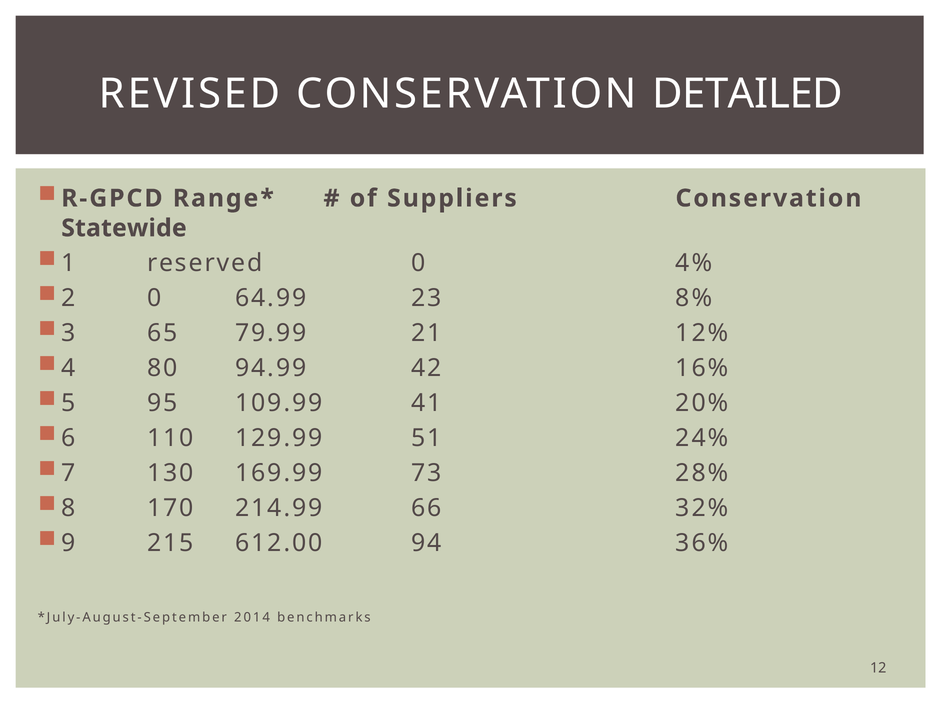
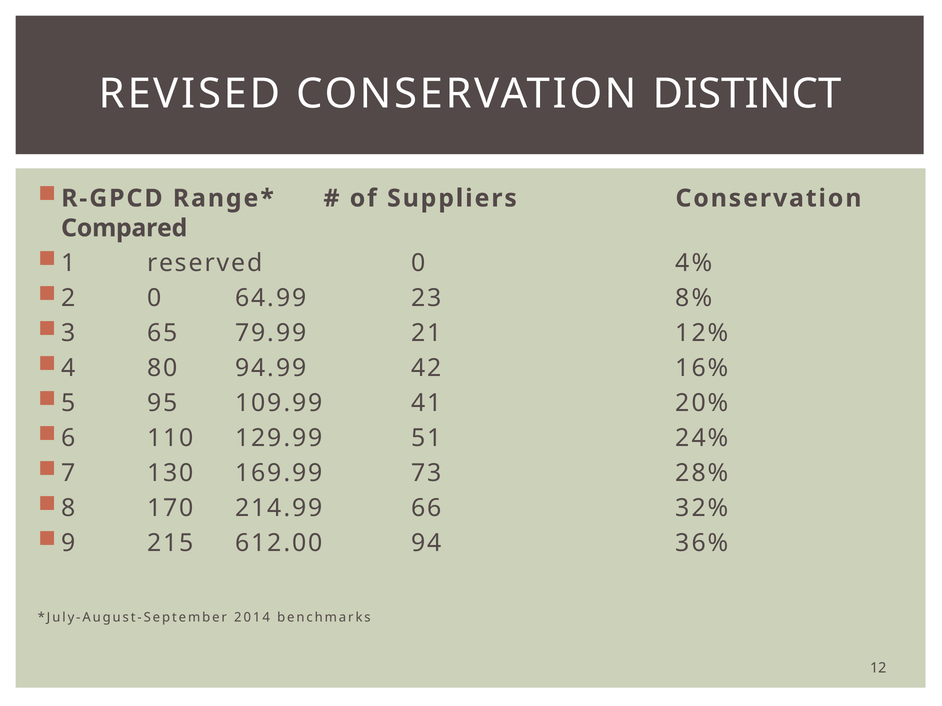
DETAILED: DETAILED -> DISTINCT (747, 94)
Statewide: Statewide -> Compared (124, 228)
